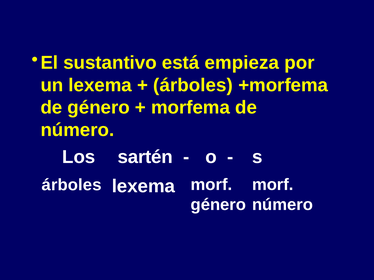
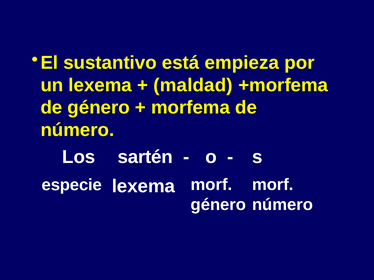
árboles: árboles -> maldad (193, 85)
árboles: árboles -> especie (72, 185)
